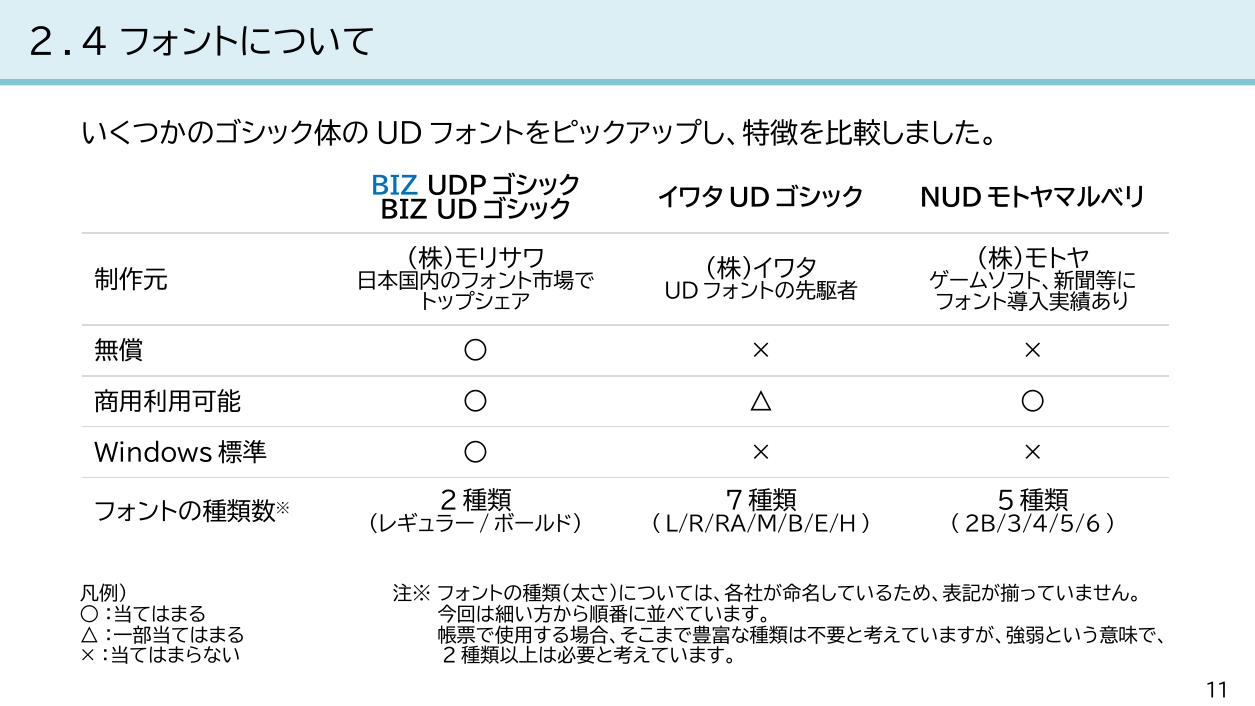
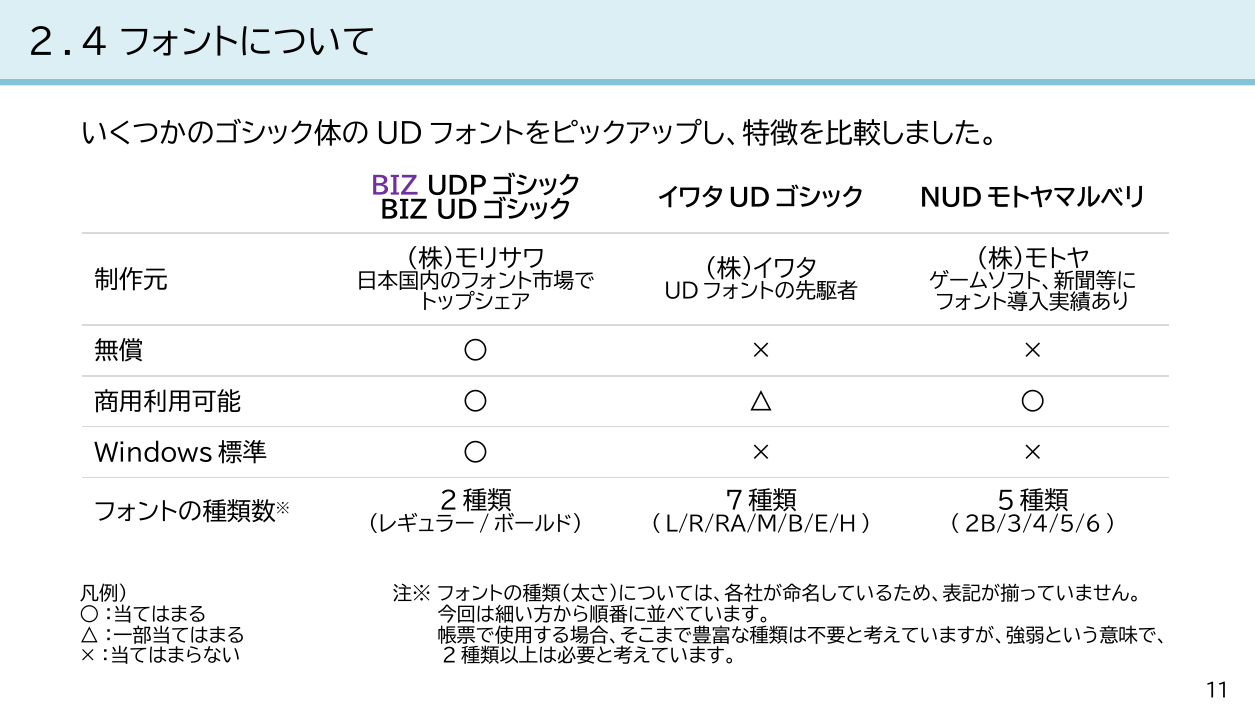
BIZ colour: blue -> purple (395, 186)
